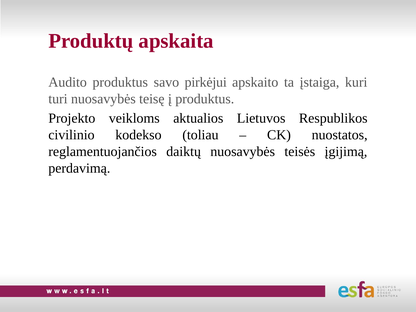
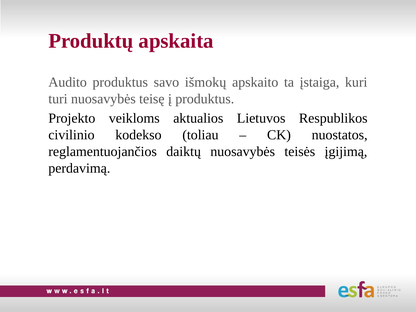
pirkėjui: pirkėjui -> išmokų (206, 82)
